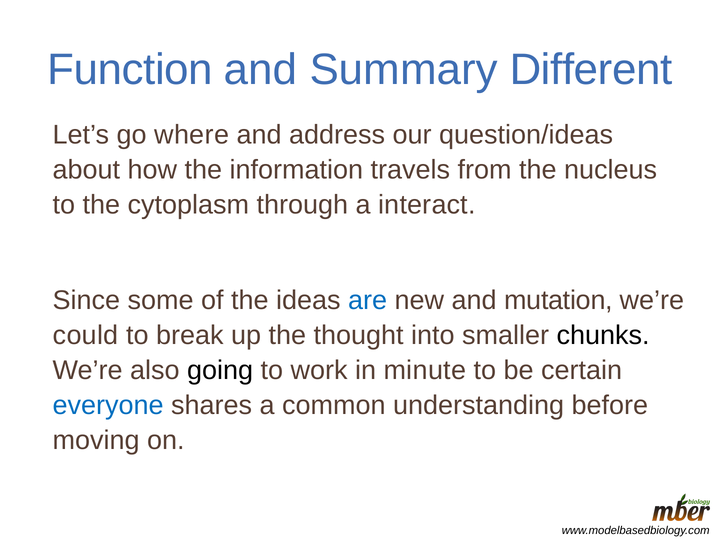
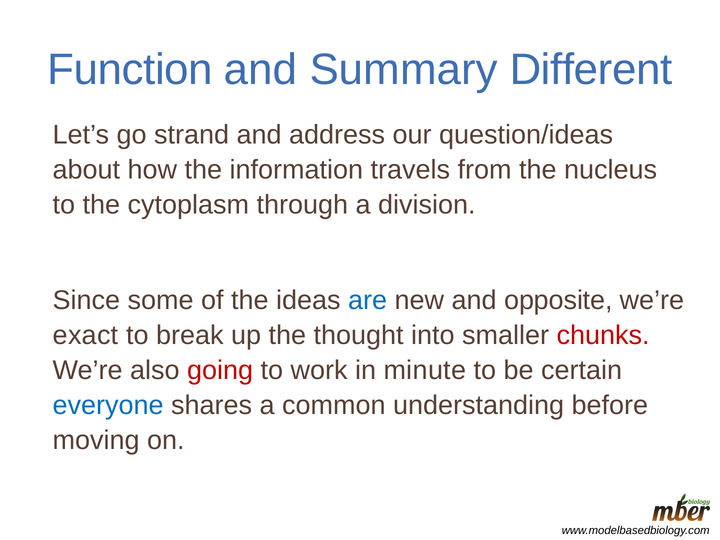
where: where -> strand (192, 135)
interact: interact -> division (427, 205)
mutation: mutation -> opposite (558, 300)
could: could -> exact (86, 335)
chunks colour: black -> red (603, 335)
going colour: black -> red (220, 370)
